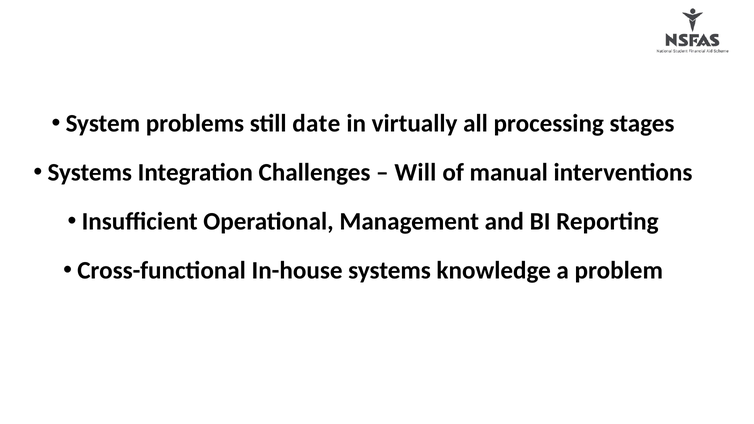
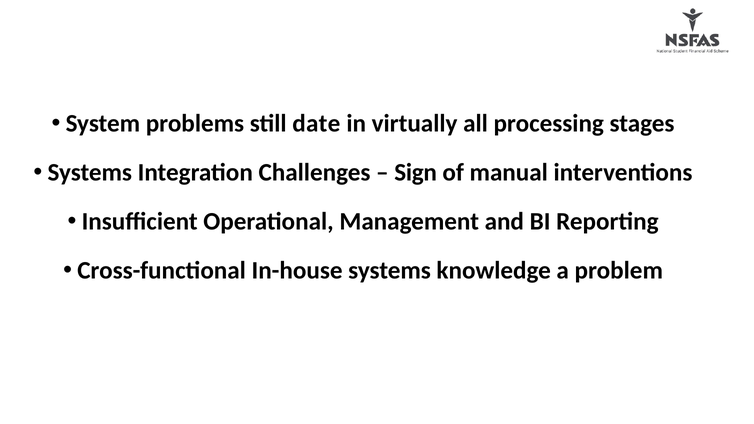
Will: Will -> Sign (416, 172)
